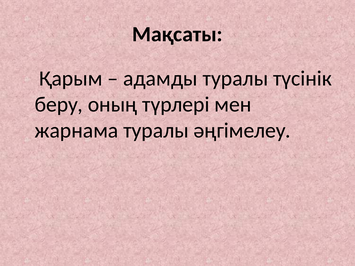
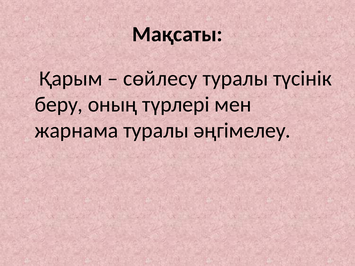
адамды: адамды -> сөйлесу (160, 78)
